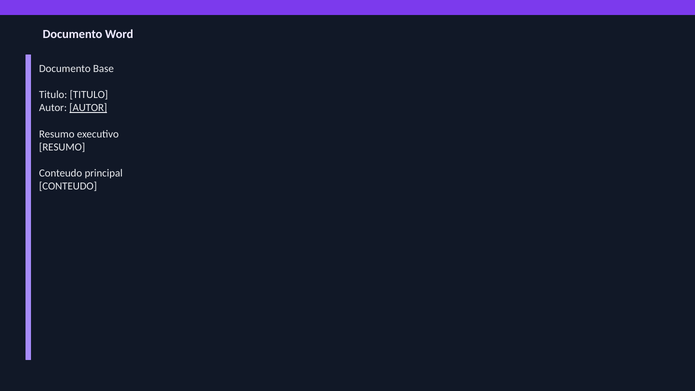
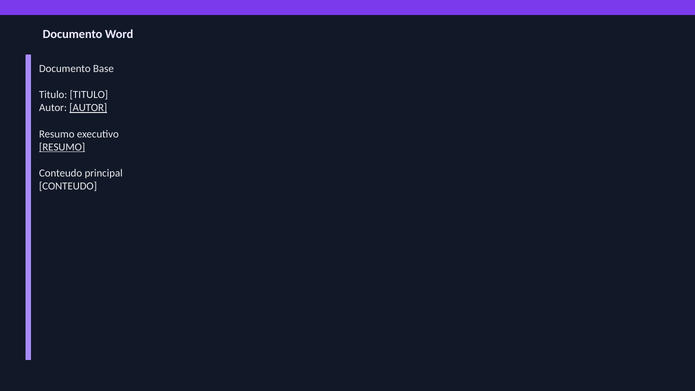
RESUMO underline: none -> present (62, 147)
